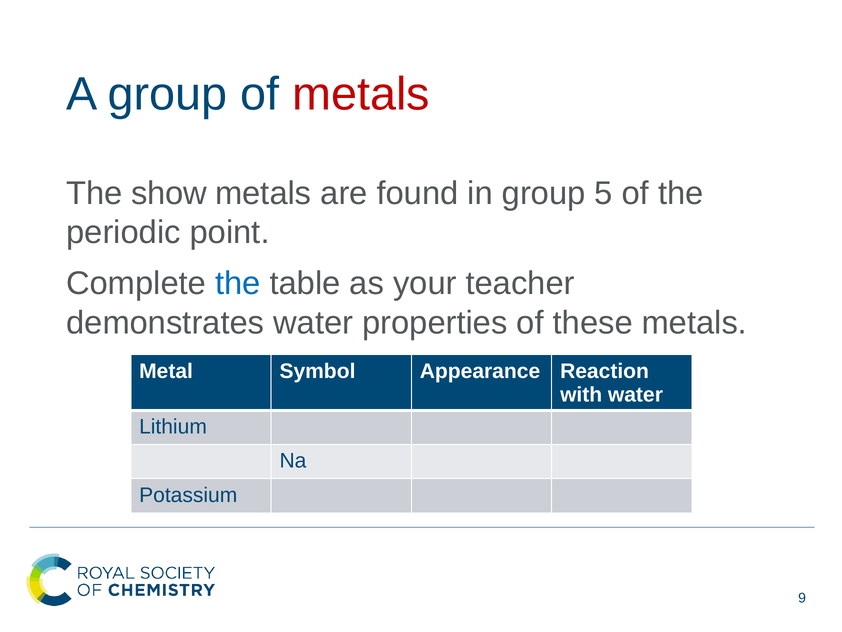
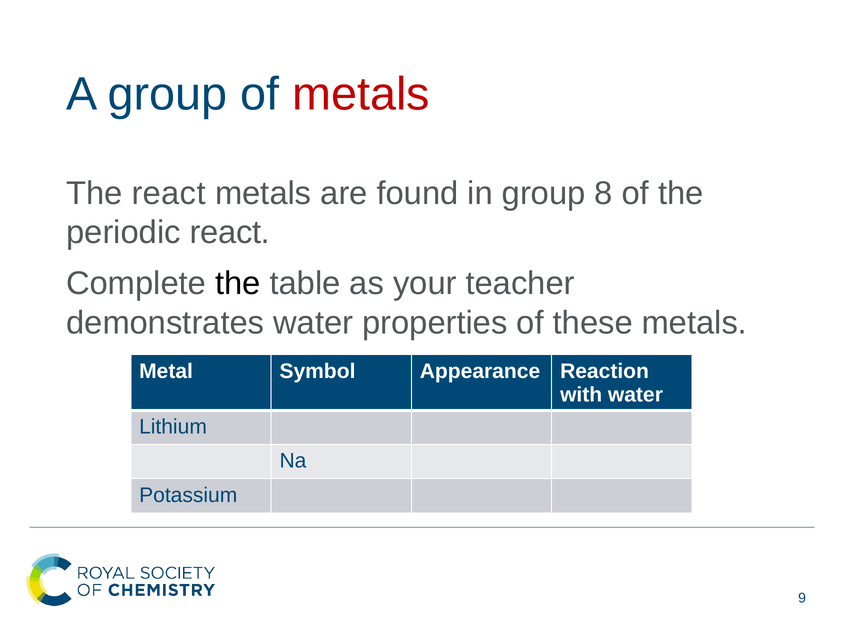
The show: show -> react (169, 193)
5: 5 -> 8 (604, 193)
periodic point: point -> react (230, 232)
the colour: blue -> black (238, 283)
